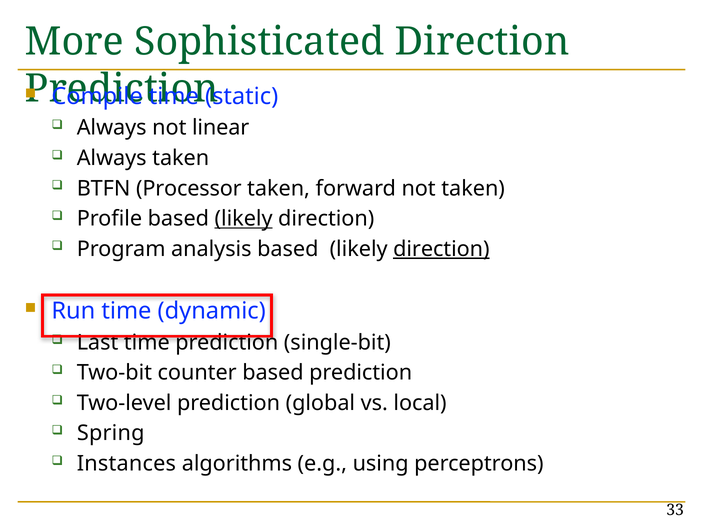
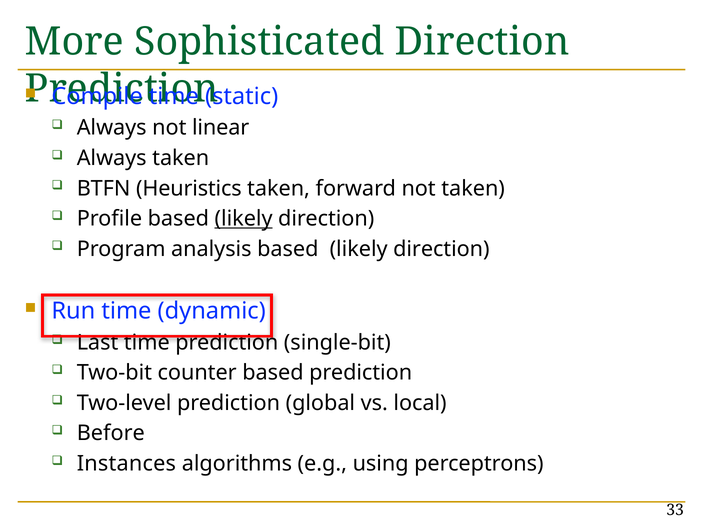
Processor: Processor -> Heuristics (189, 189)
direction underline: present -> none (441, 249)
Spring: Spring -> Before (111, 434)
